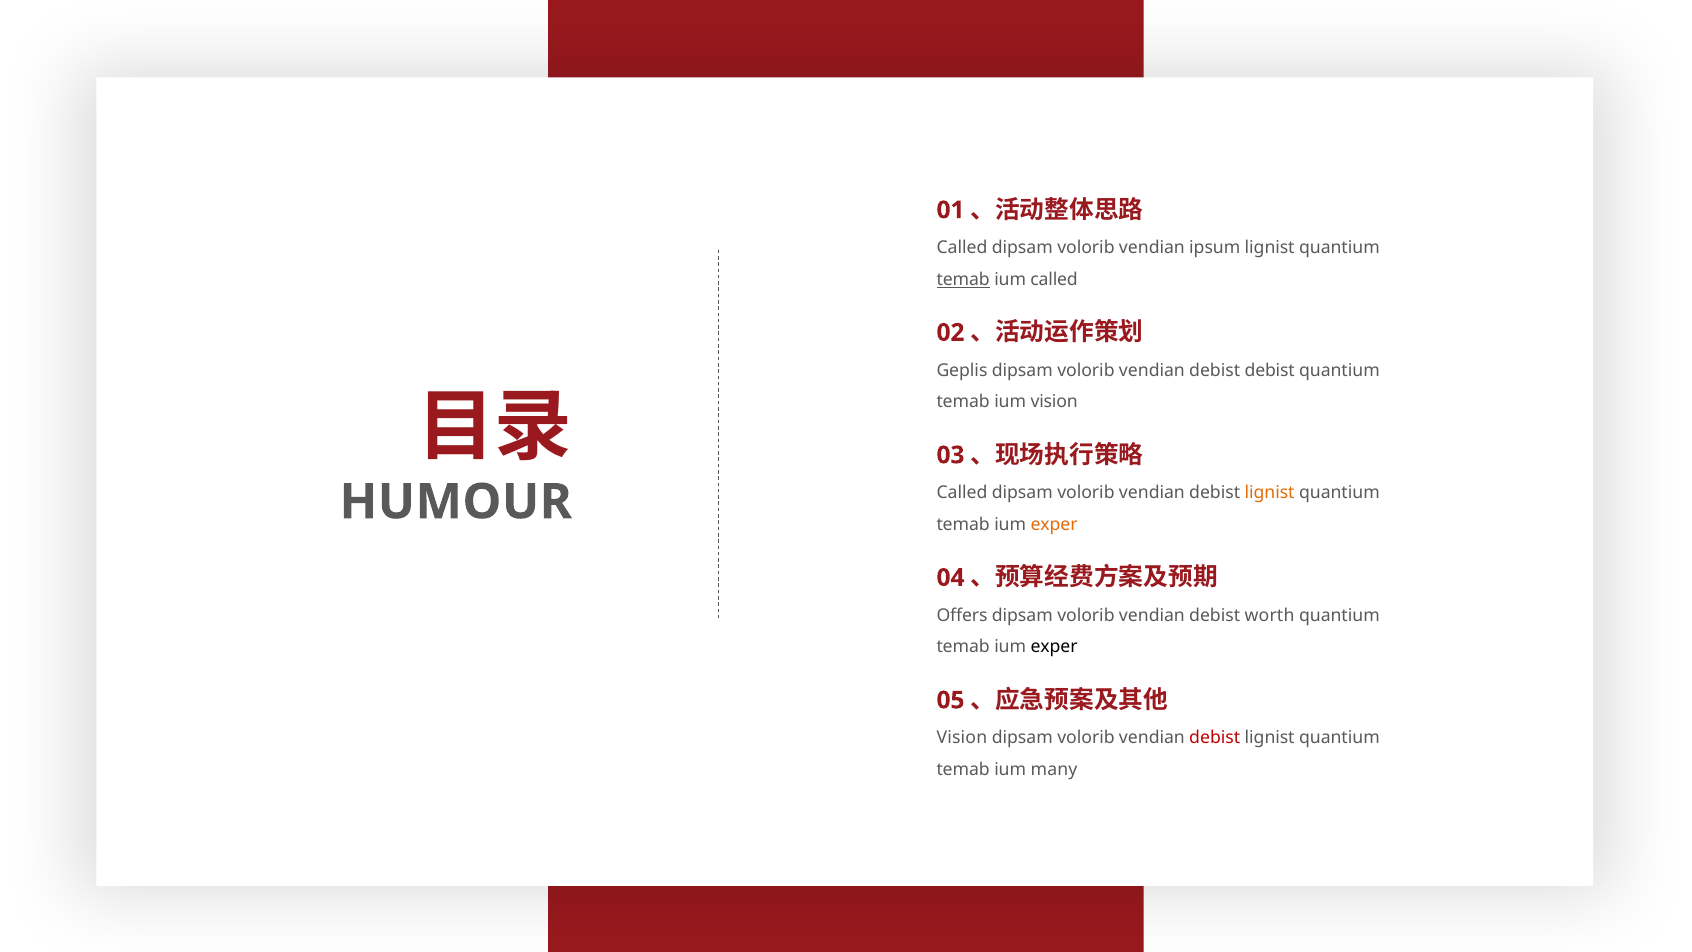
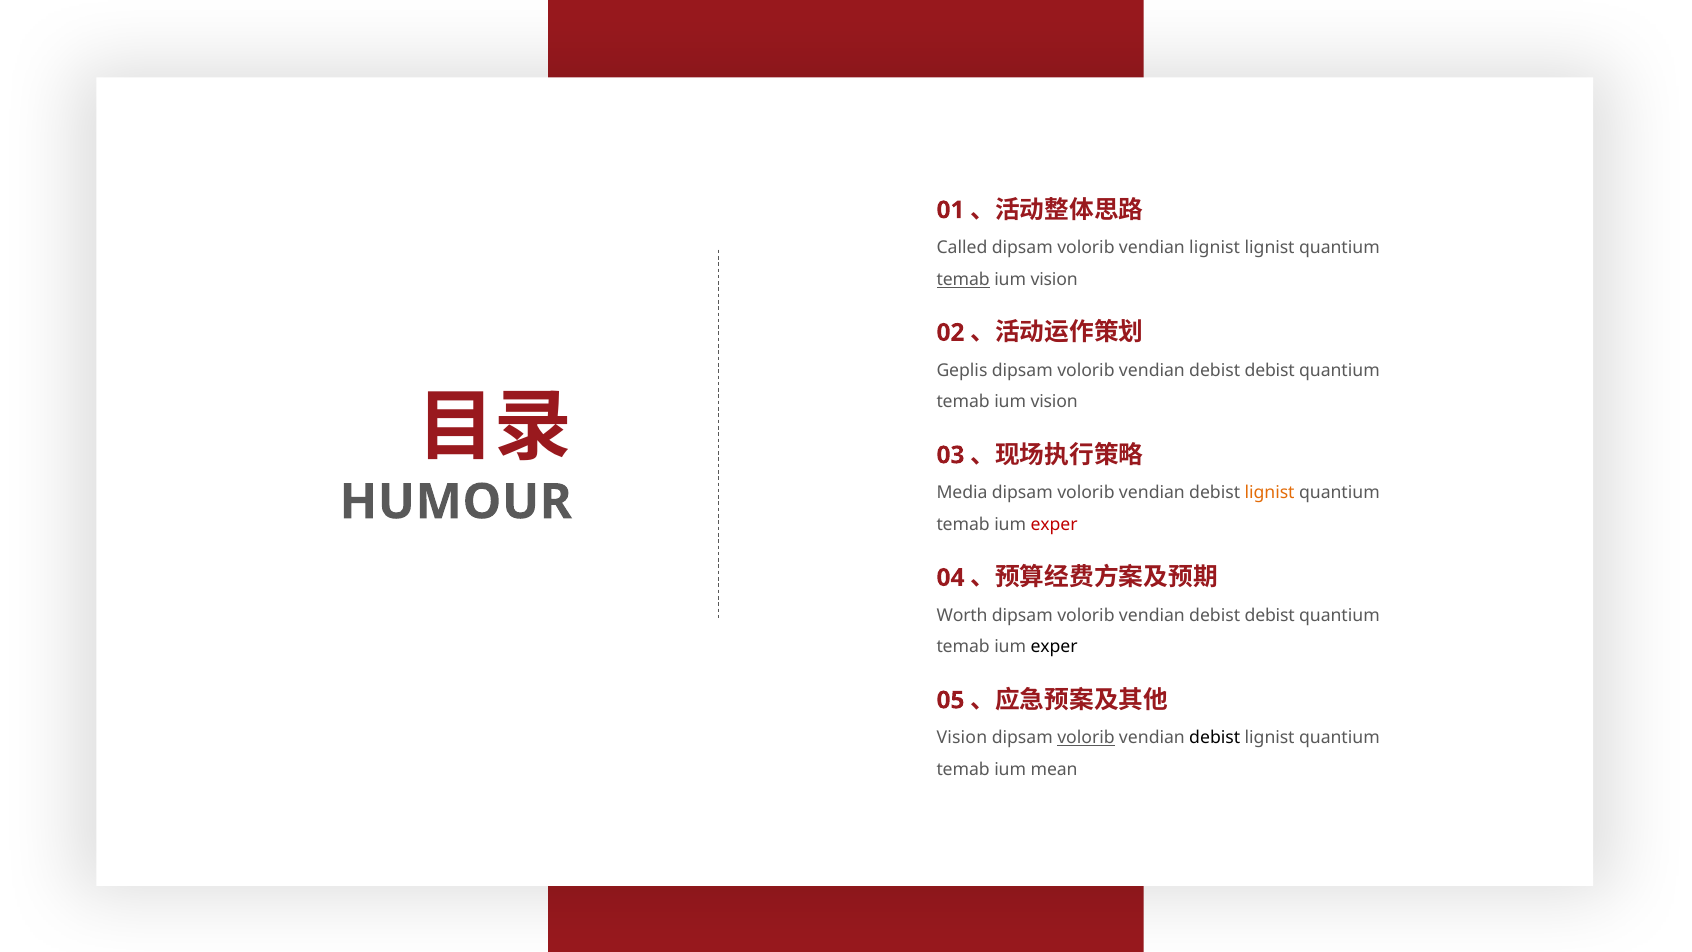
vendian ipsum: ipsum -> lignist (1215, 248)
called: called -> vision (1054, 279)
Called: Called -> Media (962, 493)
exper colour: orange -> red (1054, 524)
Offers: Offers -> Worth (962, 615)
worth: worth -> debist (1270, 615)
volorib underline: none -> present (1086, 738)
debist colour: red -> black (1215, 738)
many: many -> mean (1054, 769)
